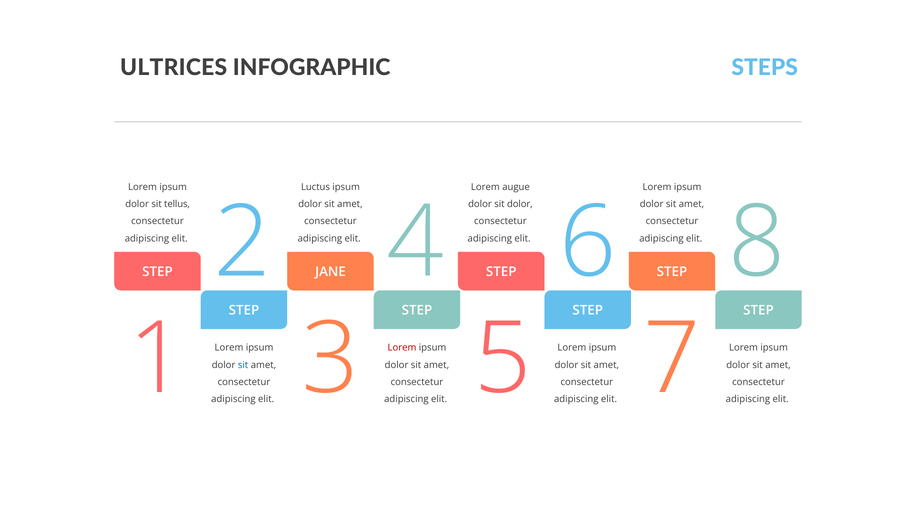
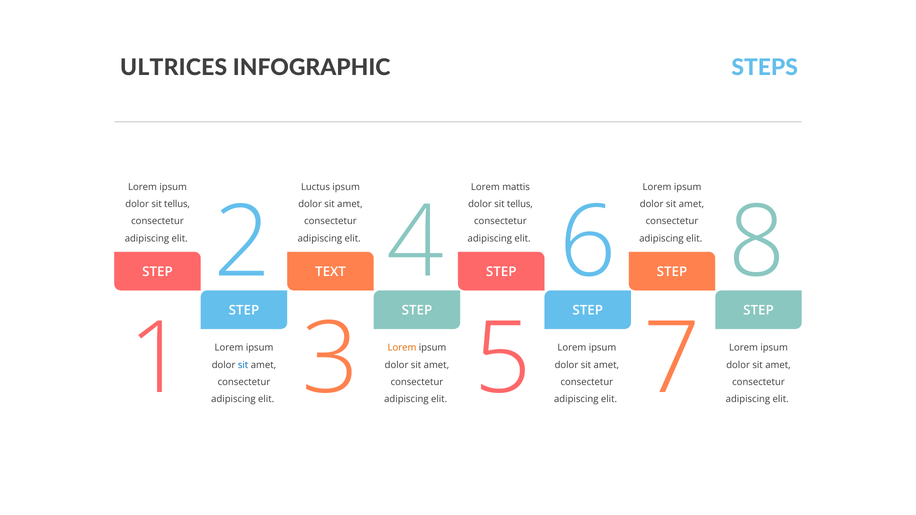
augue: augue -> mattis (516, 187)
dolor: dolor -> tellus (520, 204)
JANE: JANE -> TEXT (331, 272)
Lorem colour: red -> orange (402, 348)
